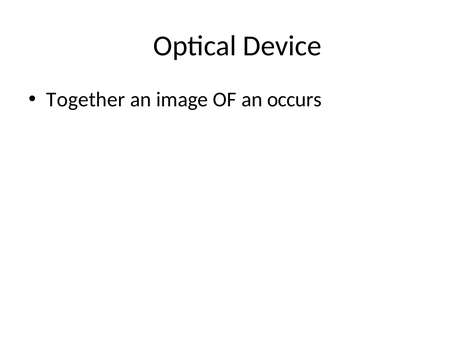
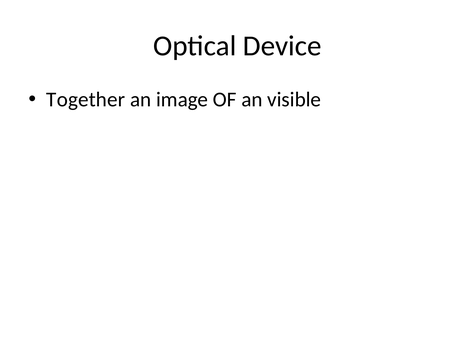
occurs: occurs -> visible (294, 100)
